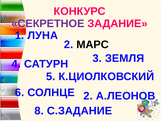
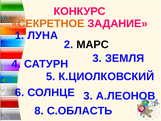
СЕКРЕТНОЕ colour: purple -> orange (48, 24)
СОЛНЦЕ 2: 2 -> 3 (88, 96)
С.ЗАДАНИЕ: С.ЗАДАНИЕ -> С.ОБЛАСТЬ (80, 111)
